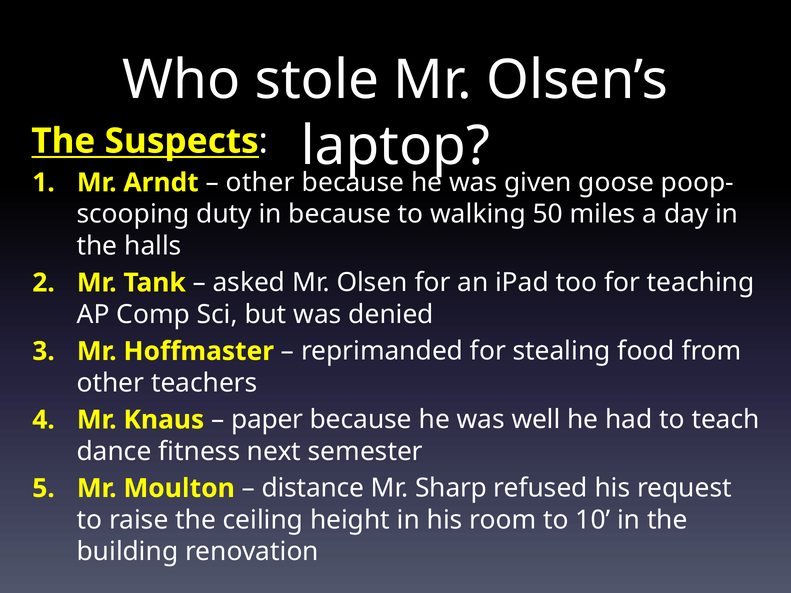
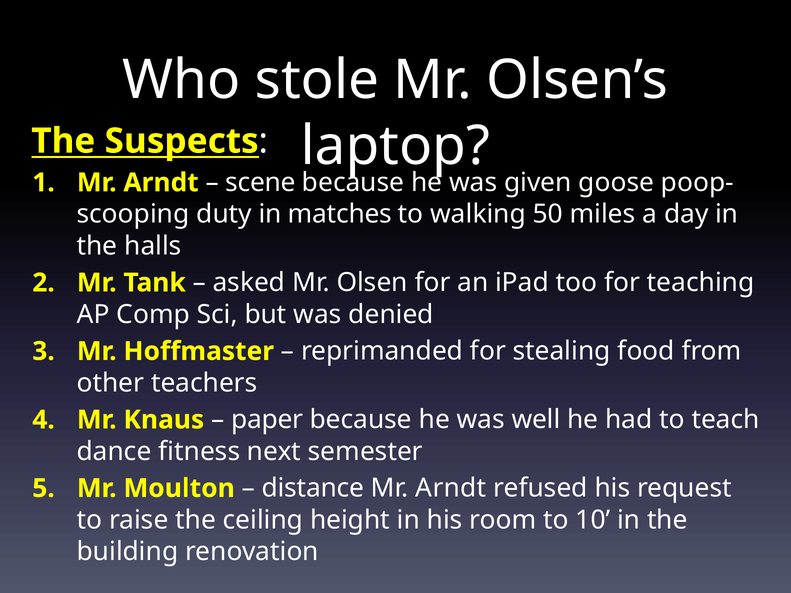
other: other -> scene (260, 183)
in because: because -> matches (340, 214)
Sharp: Sharp -> Arndt (451, 489)
